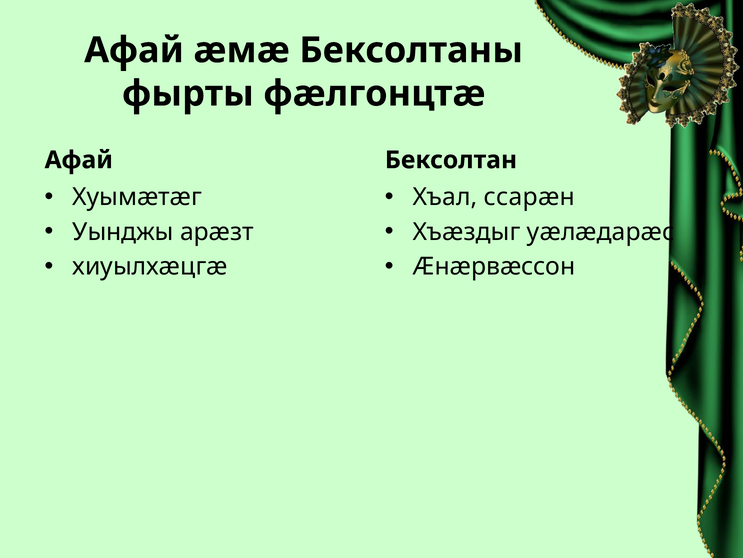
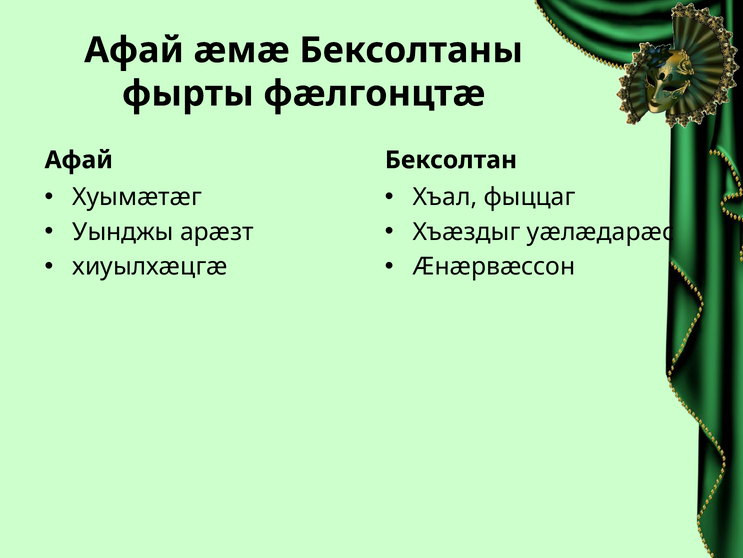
ссарæн: ссарæн -> фыццаг (530, 197)
